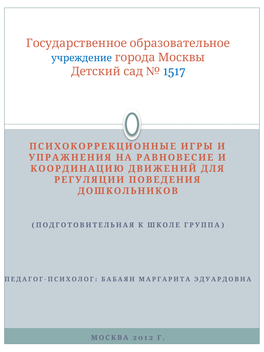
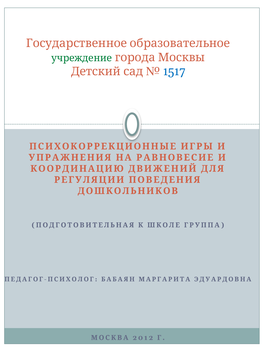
учреждение colour: blue -> green (82, 58)
